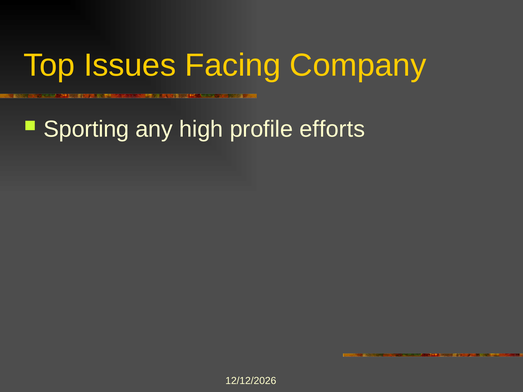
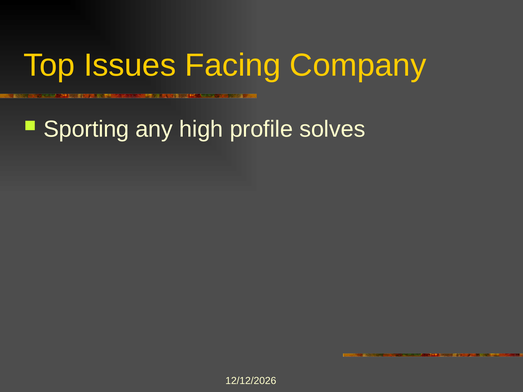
efforts: efforts -> solves (332, 129)
